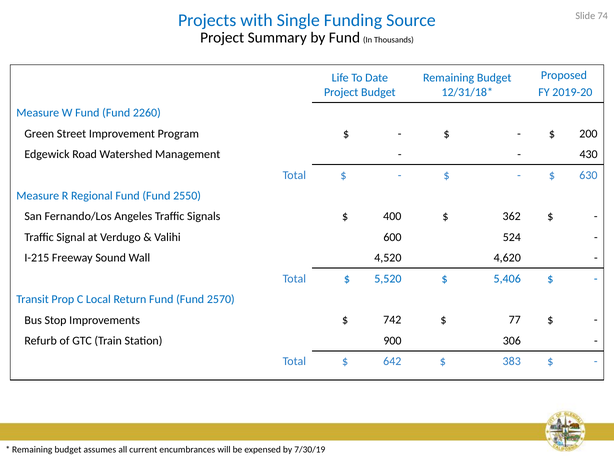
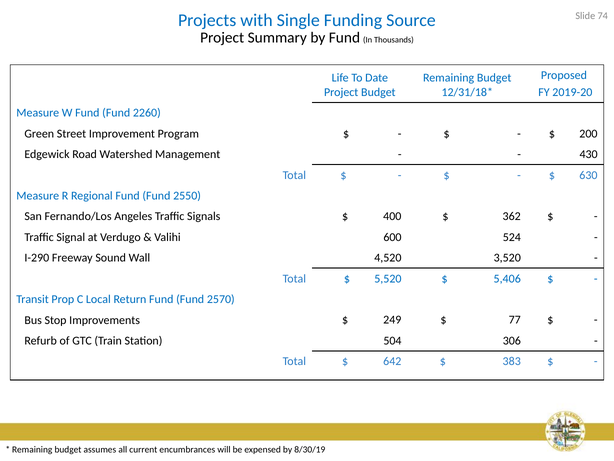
I-215: I-215 -> I-290 (37, 258)
4,620: 4,620 -> 3,520 (507, 258)
742: 742 -> 249 (392, 320)
900: 900 -> 504 (392, 340)
7/30/19: 7/30/19 -> 8/30/19 (310, 449)
